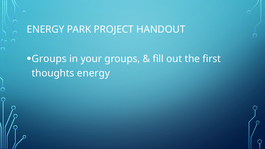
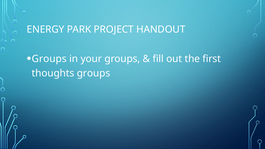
thoughts energy: energy -> groups (94, 73)
